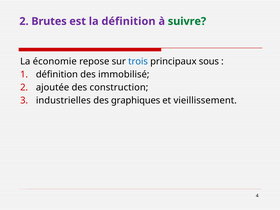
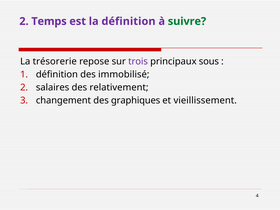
Brutes: Brutes -> Temps (49, 21)
économie: économie -> trésorerie (55, 61)
trois colour: blue -> purple (138, 61)
ajoutée: ajoutée -> salaires (53, 87)
construction: construction -> relativement (119, 87)
industrielles: industrielles -> changement (63, 101)
